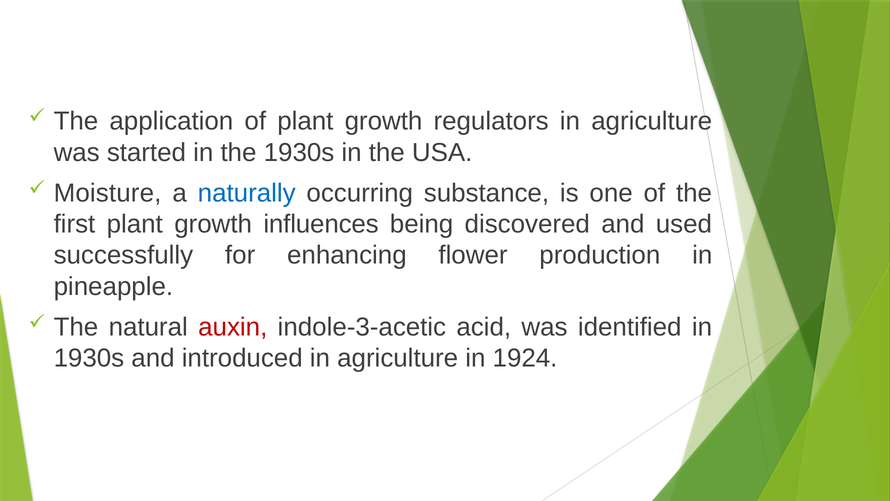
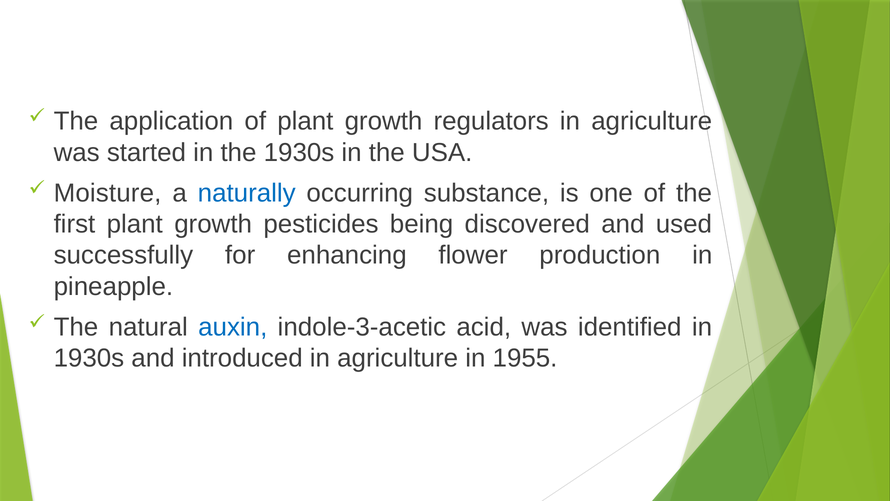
influences: influences -> pesticides (321, 224)
auxin colour: red -> blue (233, 327)
1924: 1924 -> 1955 (525, 358)
